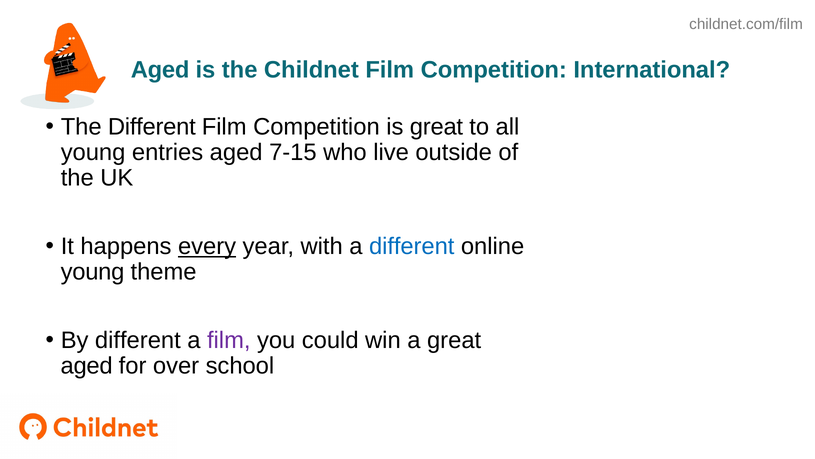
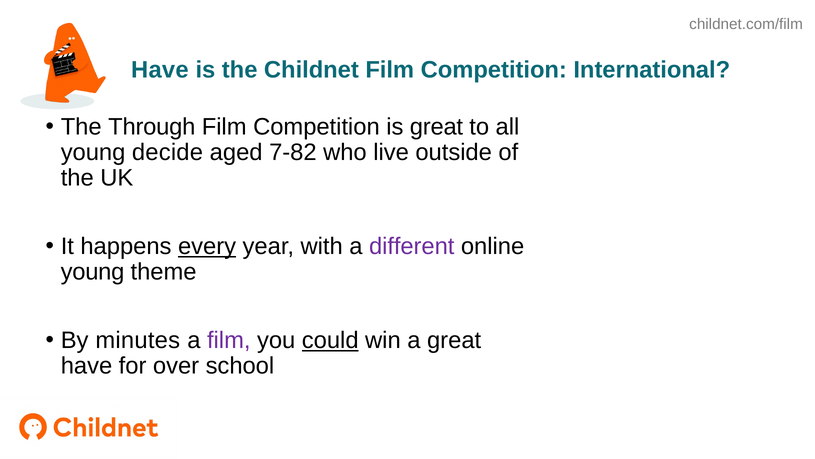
Aged: Aged -> Have (160, 70)
The Different: Different -> Through (152, 127)
entries: entries -> decide (167, 152)
7-15: 7-15 -> 7-82 (293, 152)
different colour: blue -> purple (412, 246)
By different: different -> minutes (138, 340)
could underline: none -> present (330, 340)
aged: aged -> have (87, 366)
